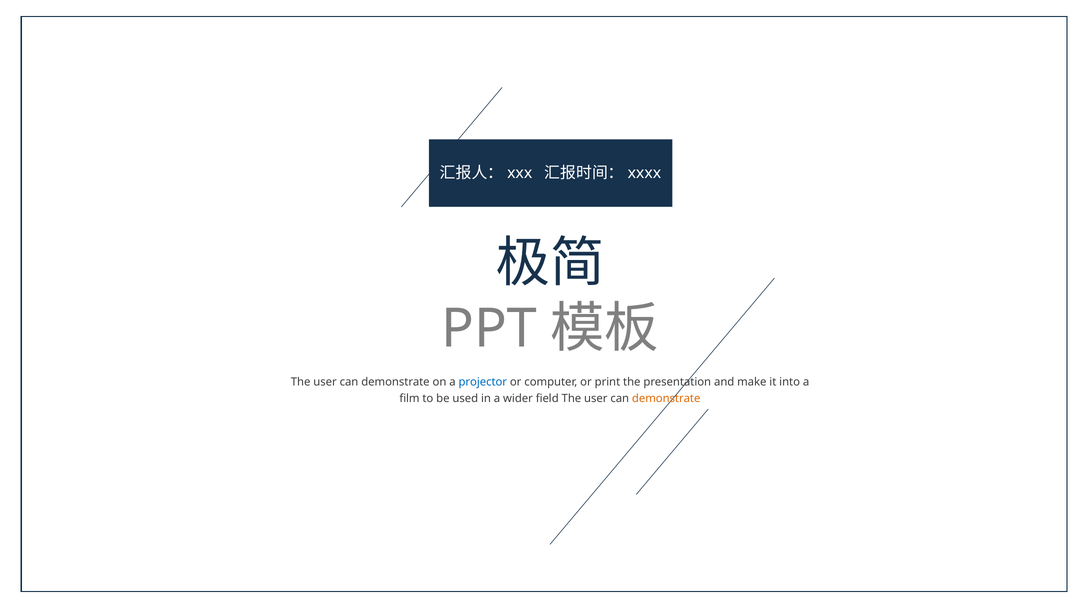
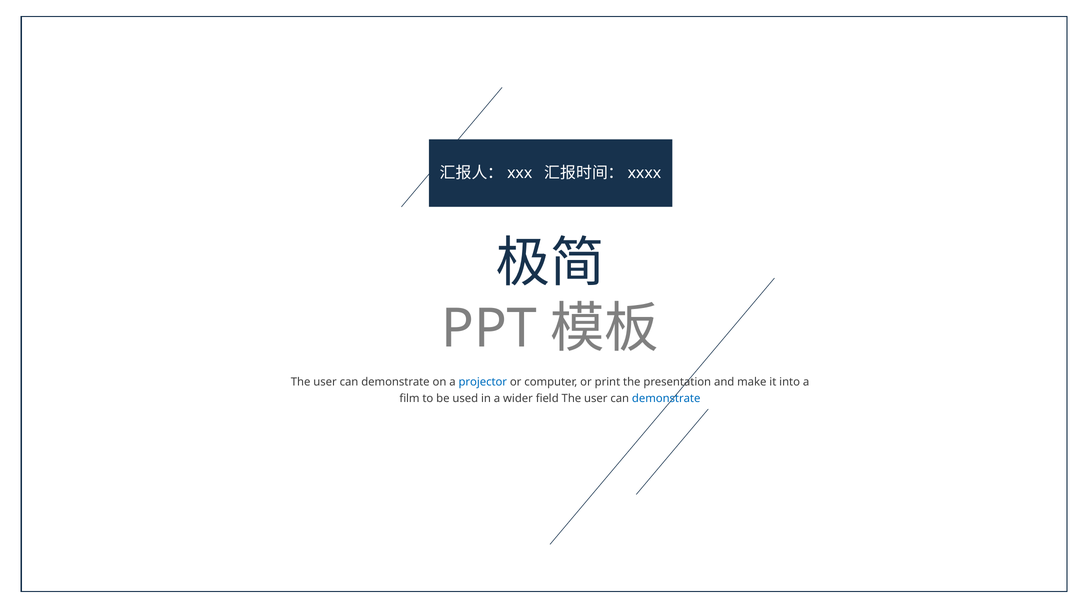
demonstrate colour: orange -> blue (666, 399)
